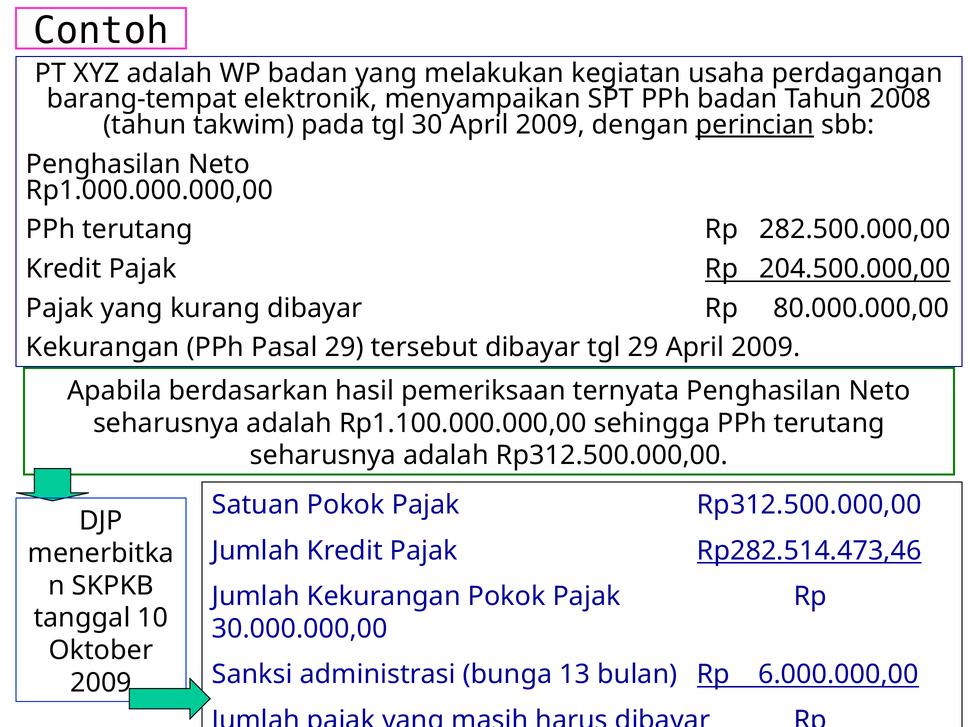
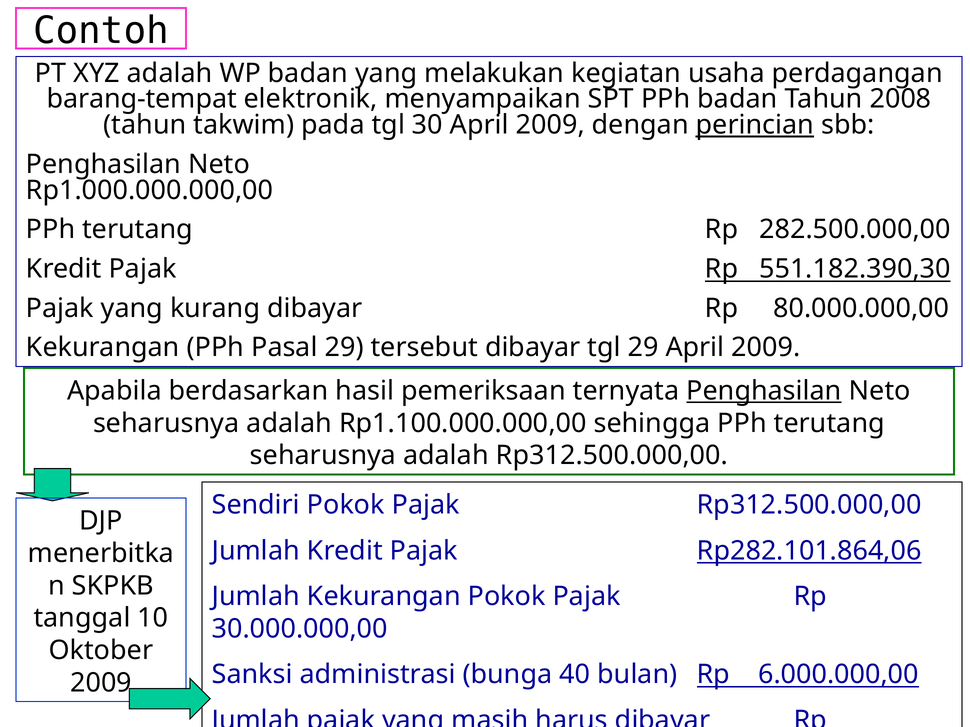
204.500.000,00: 204.500.000,00 -> 551.182.390,30 (855, 269)
Penghasilan underline: none -> present (764, 391)
Satuan: Satuan -> Sendiri (256, 505)
Rp282.514.473,46: Rp282.514.473,46 -> Rp282.101.864,06 (809, 551)
13: 13 -> 40 (575, 675)
